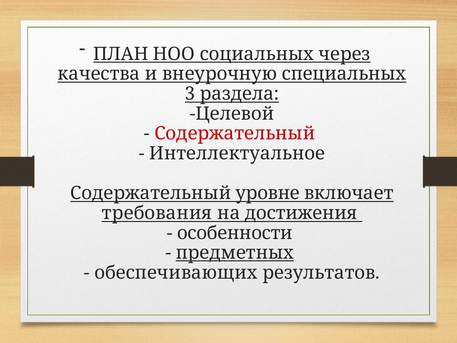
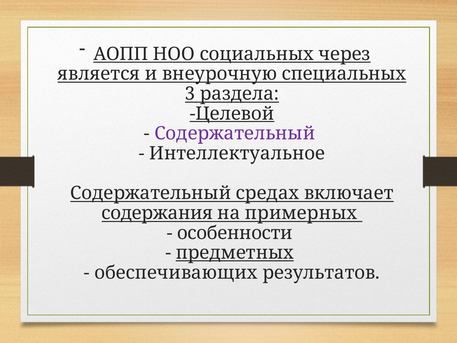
ПЛАН: ПЛАН -> АОПП (121, 54)
качества: качества -> является (99, 74)
Целевой underline: none -> present (232, 114)
Содержательный colour: red -> purple (235, 133)
уровне: уровне -> средах (268, 193)
требования: требования -> содержания (157, 213)
достижения: достижения -> примерных (301, 213)
